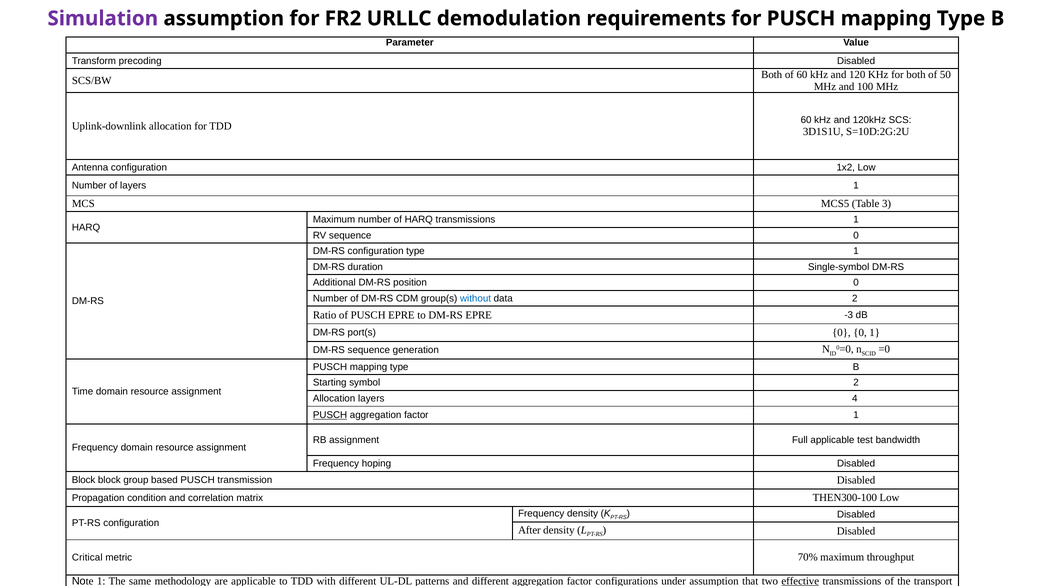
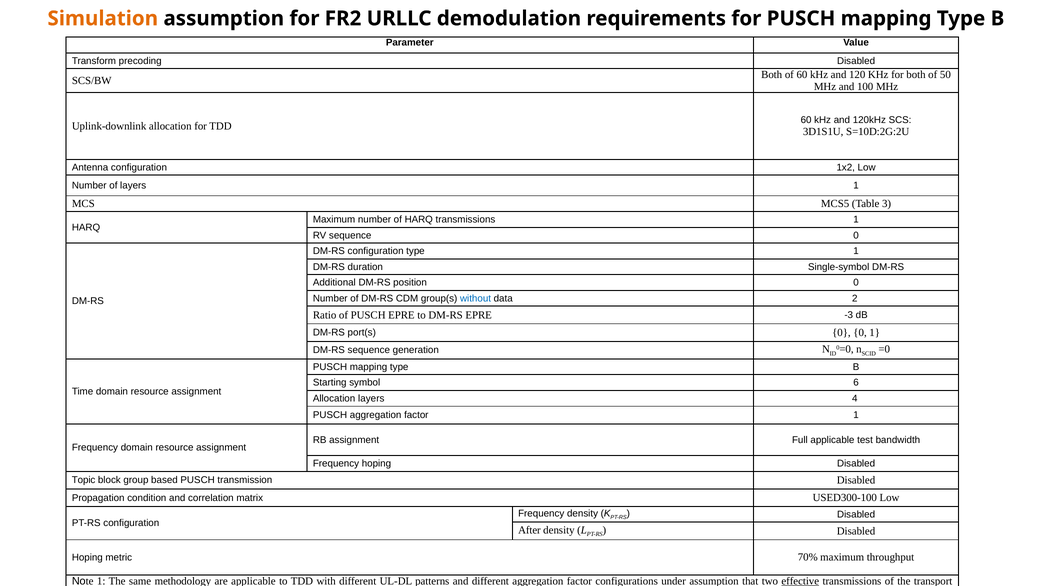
Simulation colour: purple -> orange (103, 18)
symbol 2: 2 -> 6 (856, 383)
PUSCH underline: present -> none (330, 415)
Block: Block -> Topic (84, 480)
THEN300-100: THEN300-100 -> USED300-100 (845, 498)
Critical: Critical -> Hoping (87, 558)
